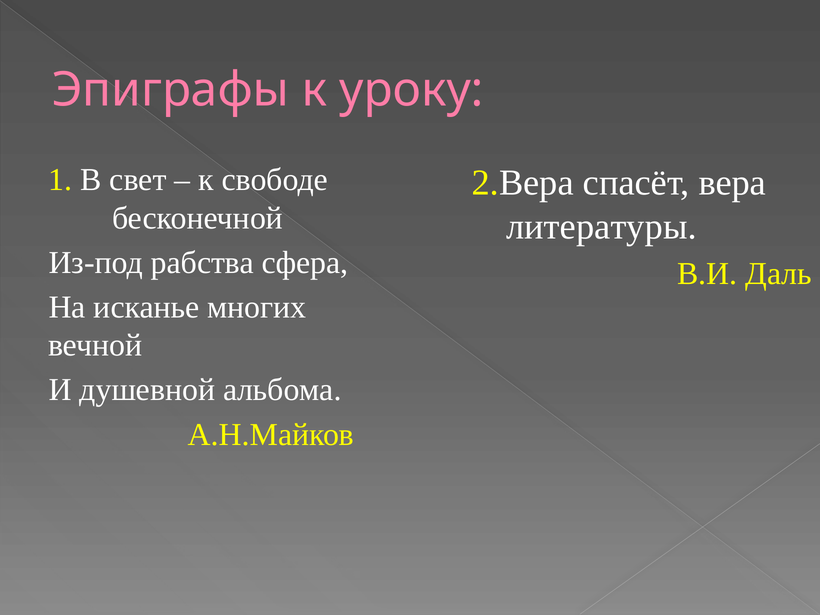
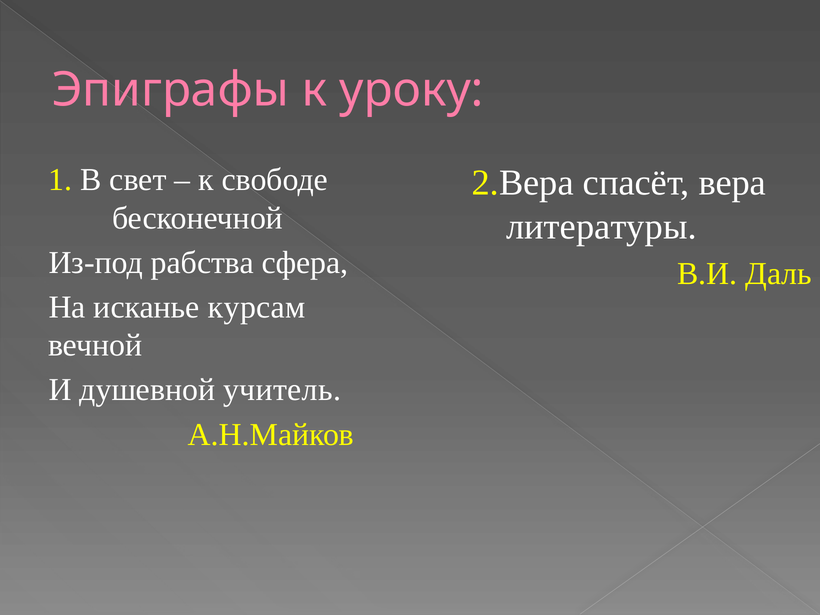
многих: многих -> курсам (257, 307)
альбома: альбома -> учитель (282, 390)
